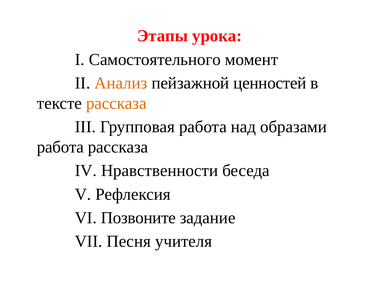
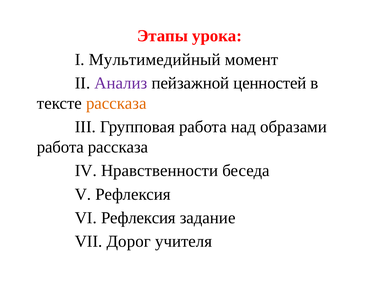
Самостоятельного: Самостоятельного -> Мультимедийный (155, 60)
Анализ colour: orange -> purple (121, 83)
VI Позвоните: Позвоните -> Рефлексия (138, 218)
Песня: Песня -> Дорог (129, 242)
